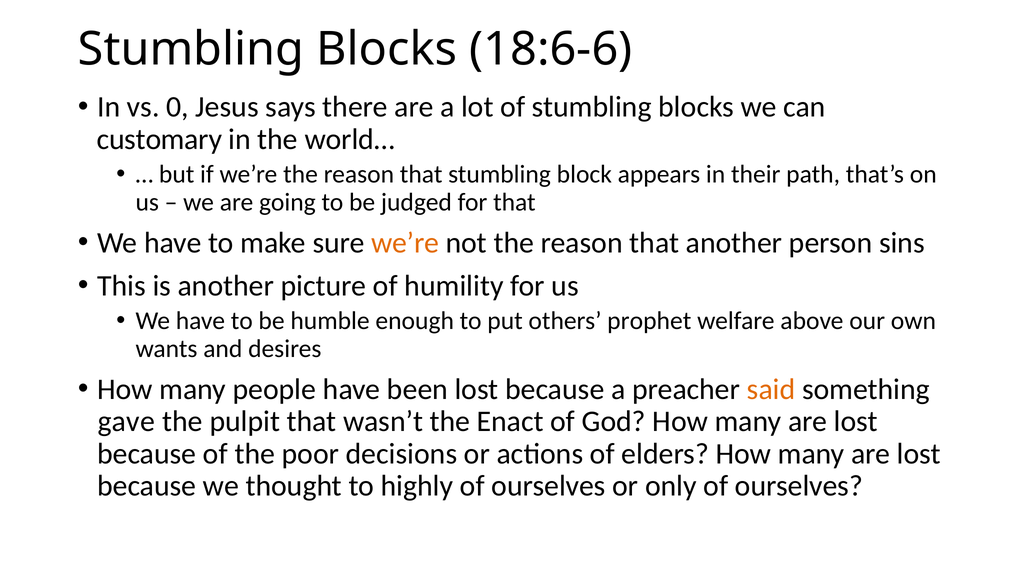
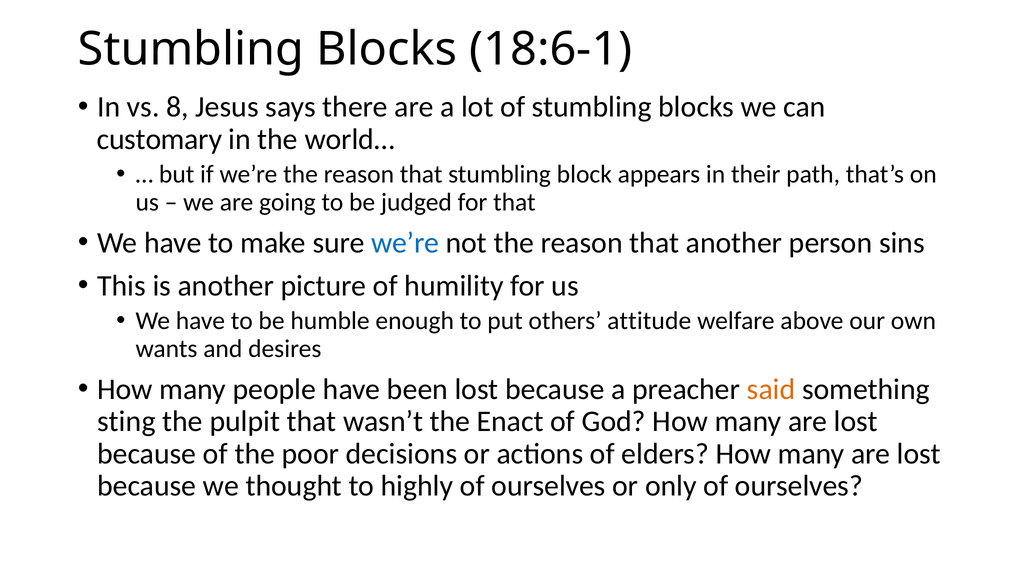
18:6-6: 18:6-6 -> 18:6-1 (551, 49)
0: 0 -> 8 (177, 107)
we’re colour: orange -> blue (405, 243)
prophet: prophet -> attitude (649, 321)
gave: gave -> sting (126, 421)
